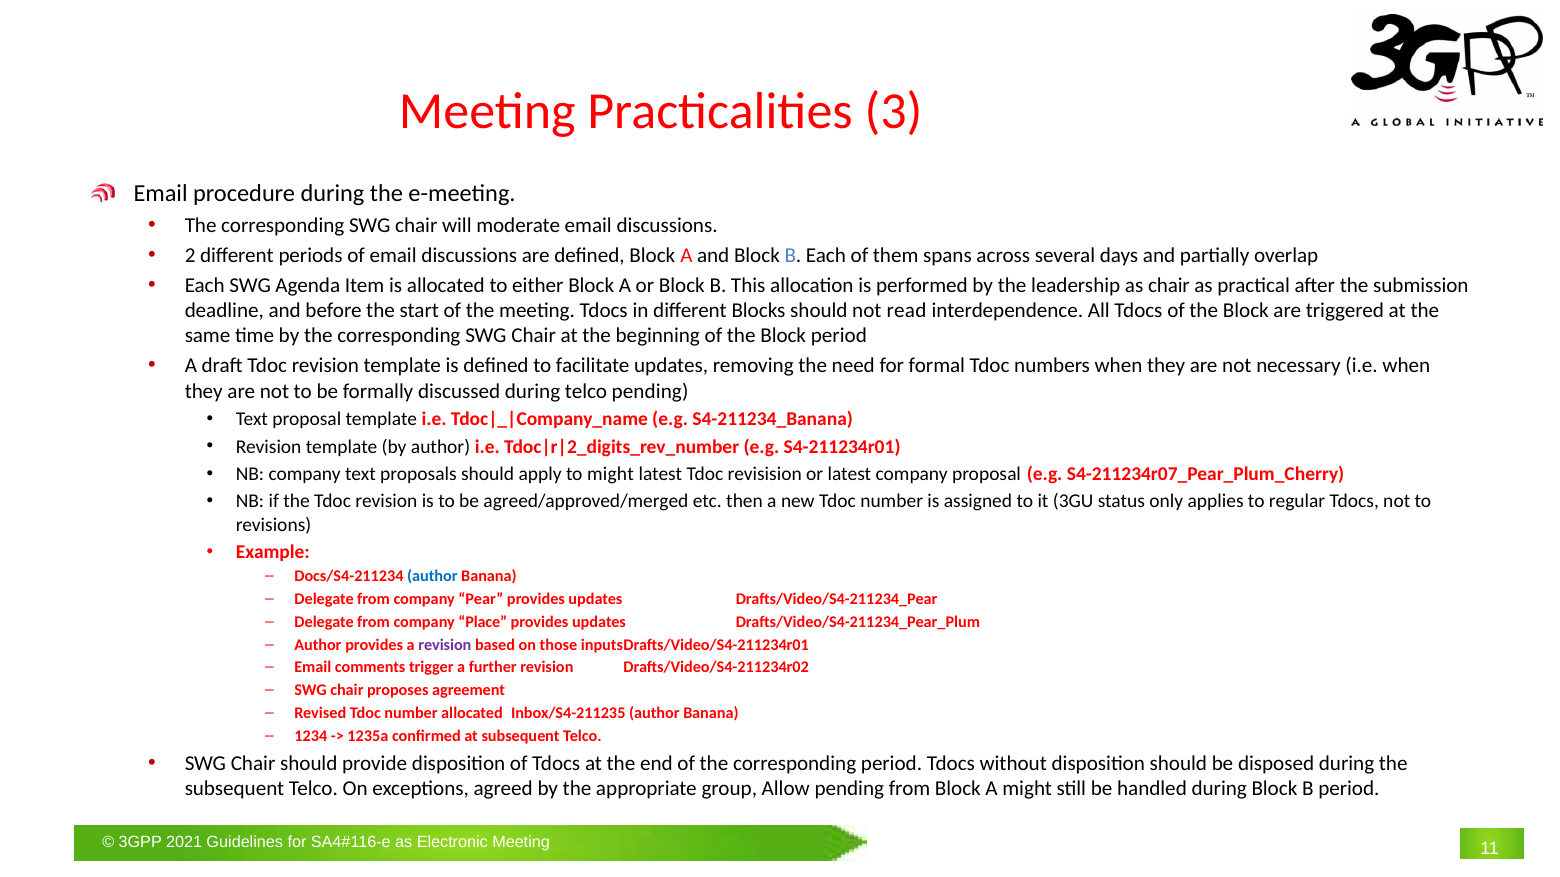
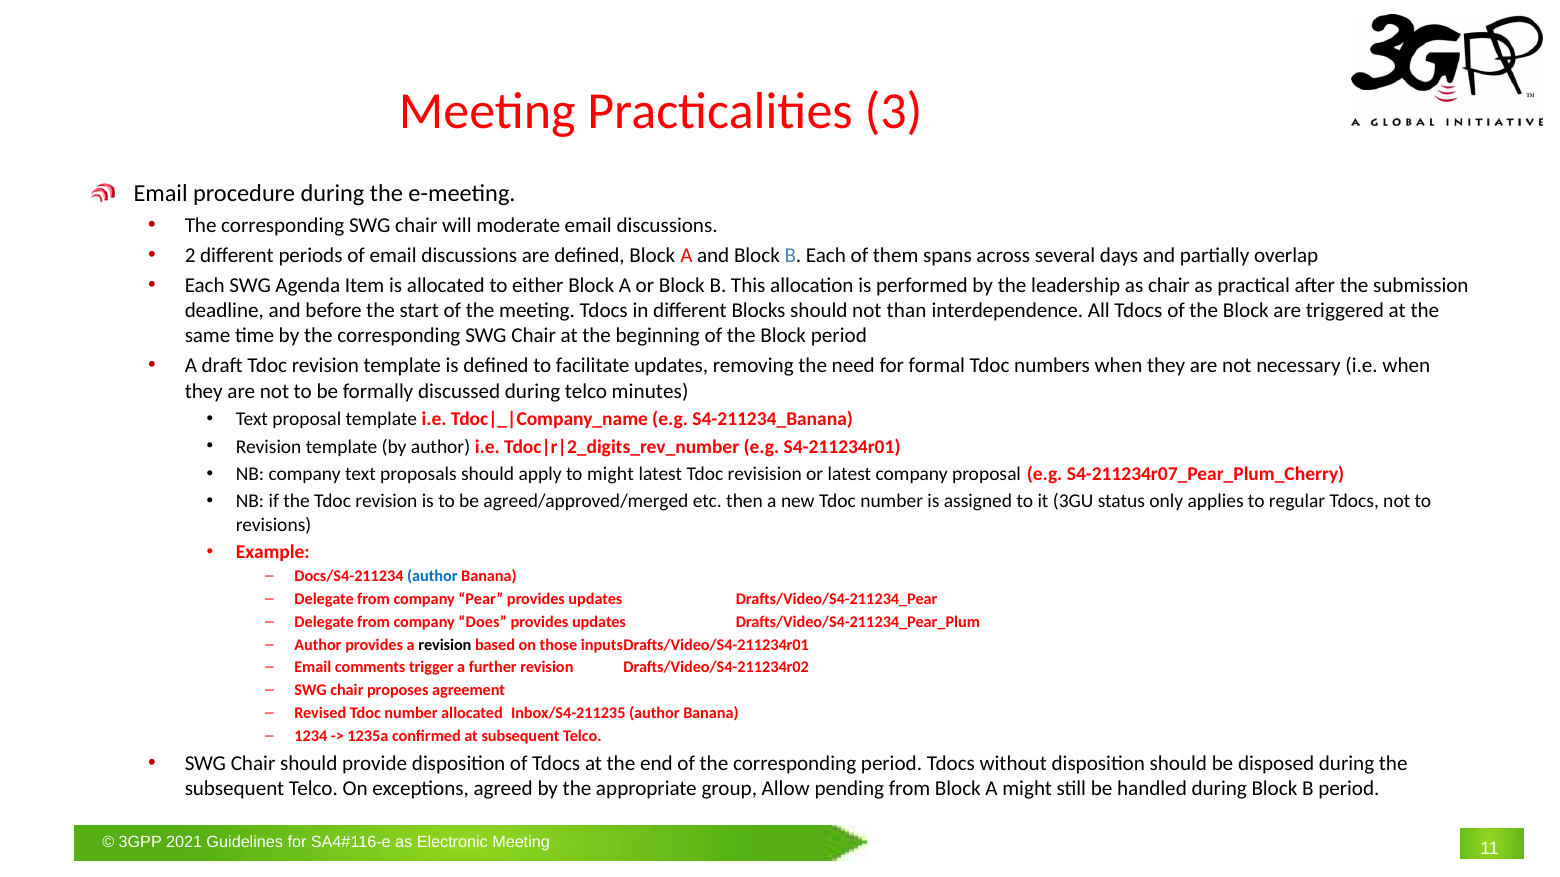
read: read -> than (907, 311)
telco pending: pending -> minutes (650, 391)
Place: Place -> Does (483, 622)
revision colour: purple -> black (445, 645)
